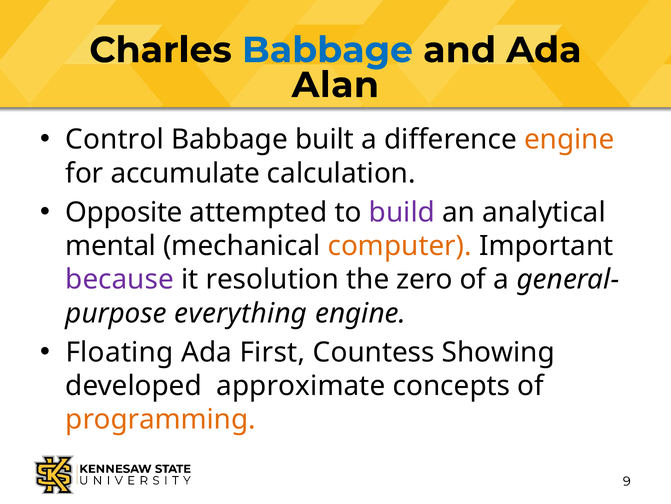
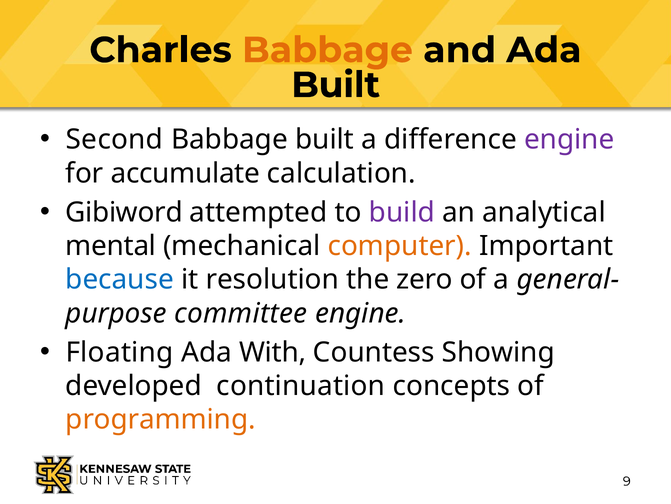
Babbage colour: blue -> orange (327, 50)
Alan: Alan -> Built (336, 85)
Control: Control -> Second (115, 140)
engine colour: orange -> purple (569, 140)
Opposite: Opposite -> Gibiword (124, 212)
because colour: purple -> blue (120, 279)
everything: everything -> committee (241, 313)
First: First -> With (273, 352)
approximate: approximate -> continuation (301, 386)
